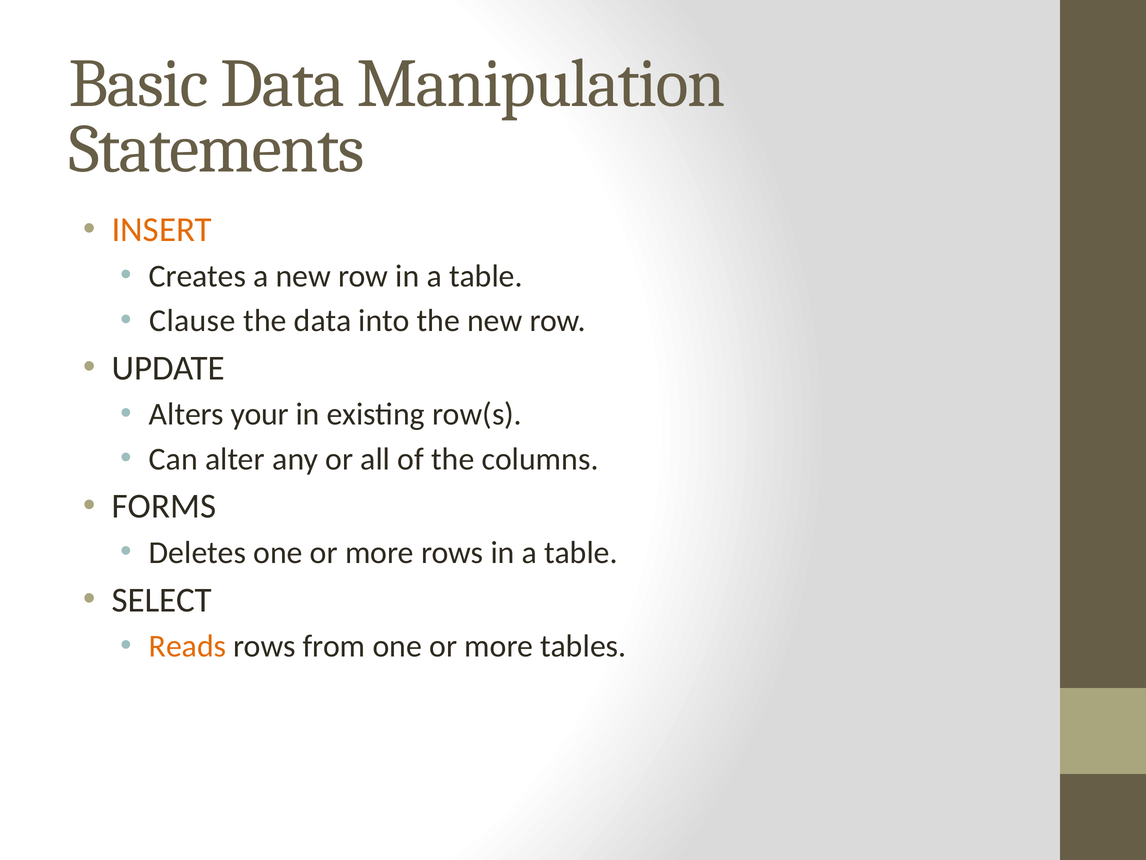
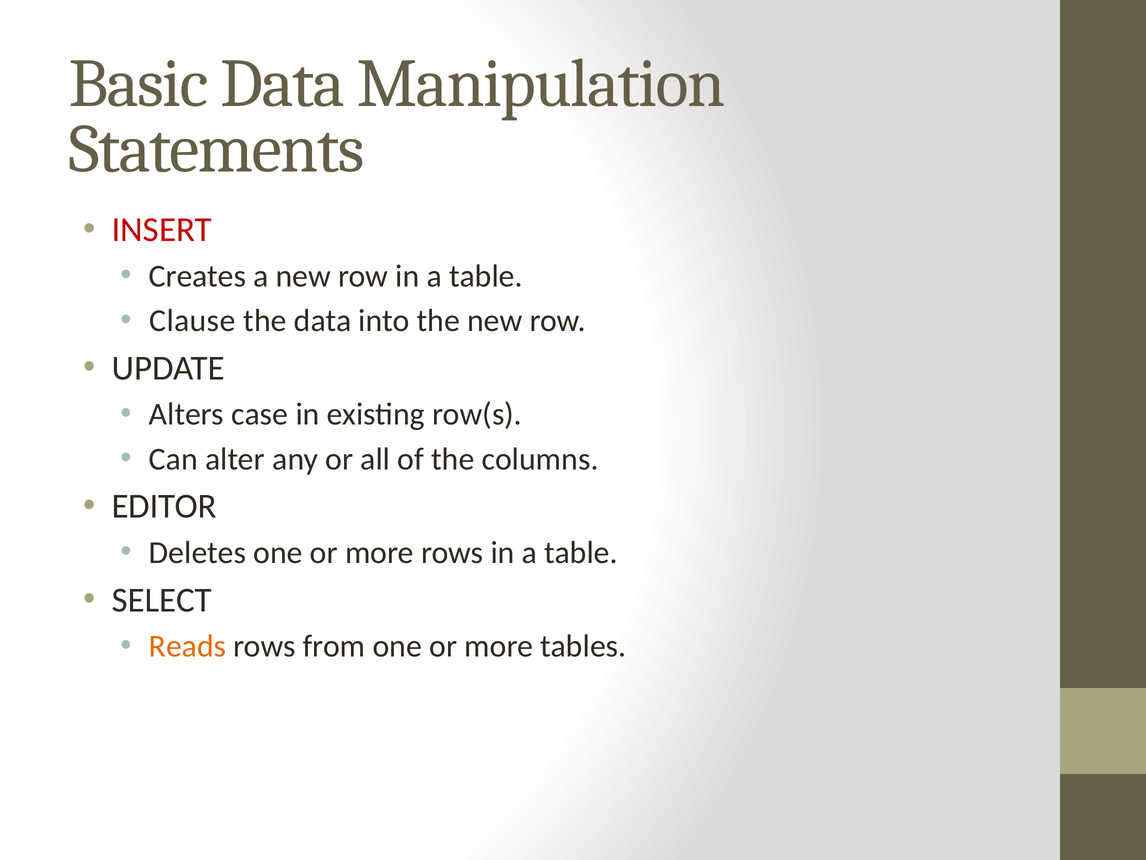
INSERT colour: orange -> red (162, 230)
your: your -> case (260, 414)
FORMS: FORMS -> EDITOR (164, 506)
